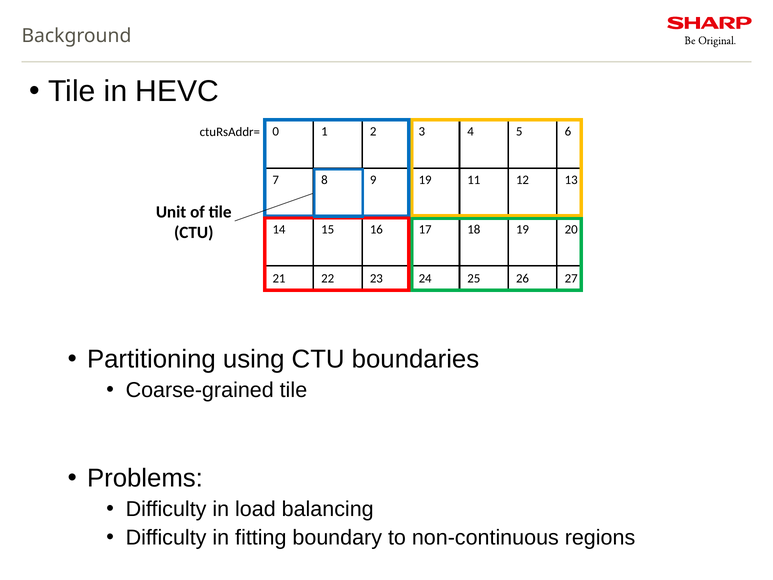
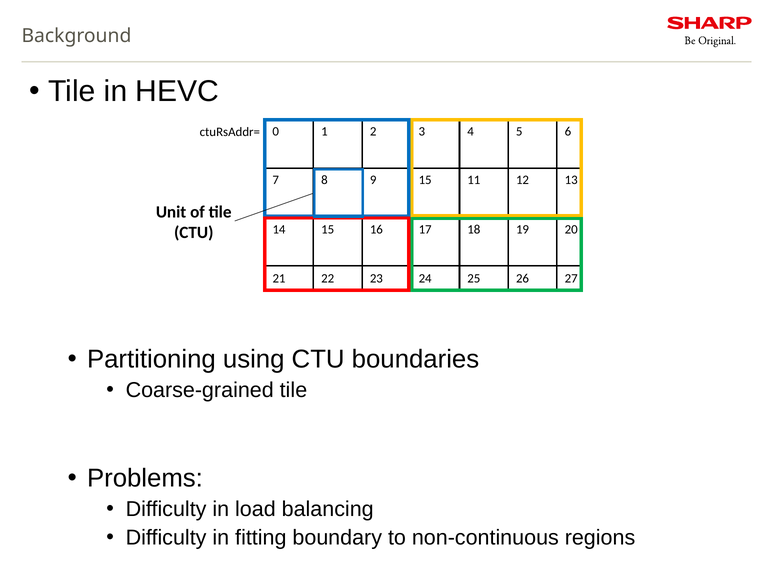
9 19: 19 -> 15 (425, 180)
